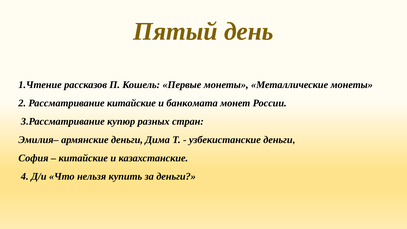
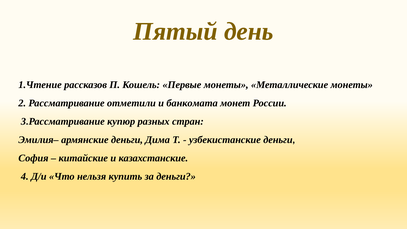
Рассматривание китайские: китайские -> отметили (131, 103)
